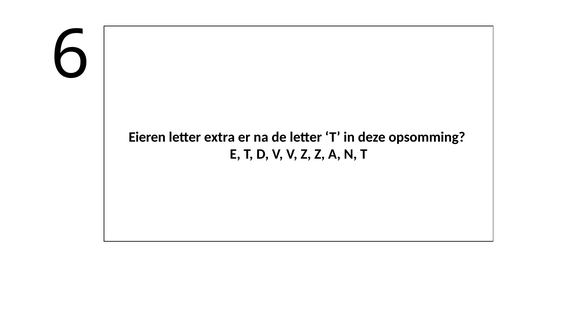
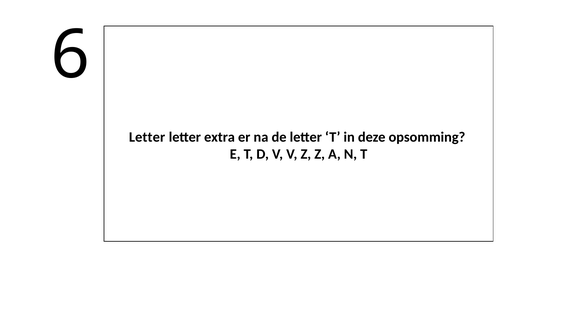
Eieren: Eieren -> Letter (147, 137)
